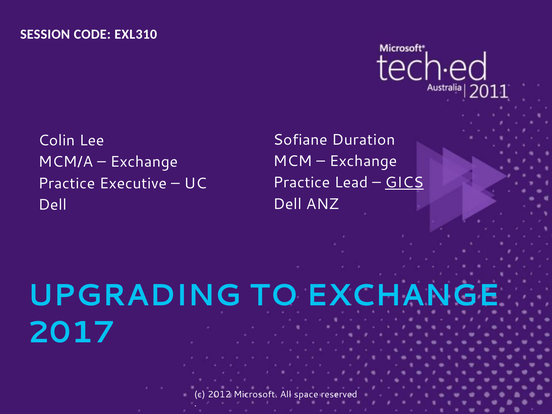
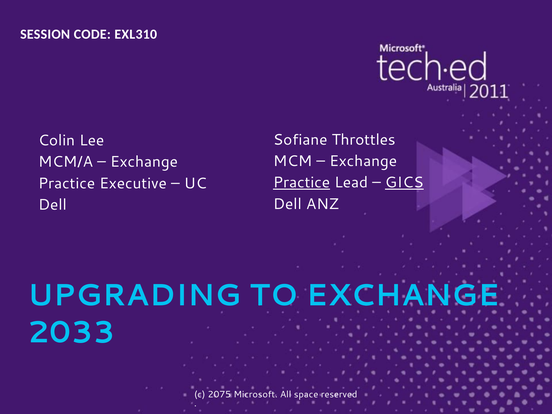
Duration: Duration -> Throttles (364, 140)
Practice underline: none -> present (302, 183)
2017: 2017 -> 2033 (71, 332)
2012: 2012 -> 2075 (219, 394)
